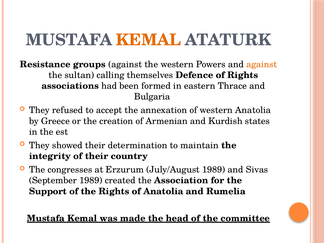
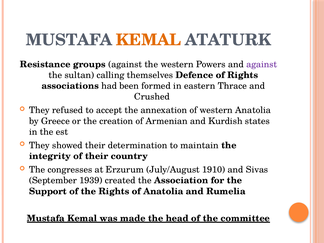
against colour: orange -> purple (262, 64)
Bulgaria: Bulgaria -> Crushed (152, 97)
July/August 1989: 1989 -> 1910 (214, 170)
September 1989: 1989 -> 1939 (91, 180)
